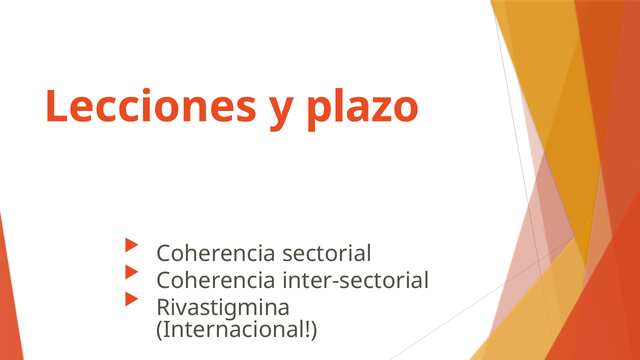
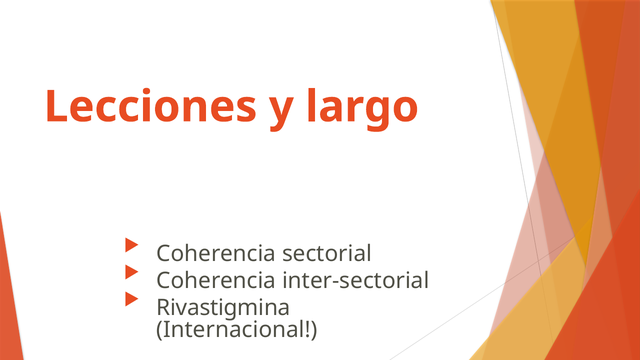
plazo: plazo -> largo (362, 107)
